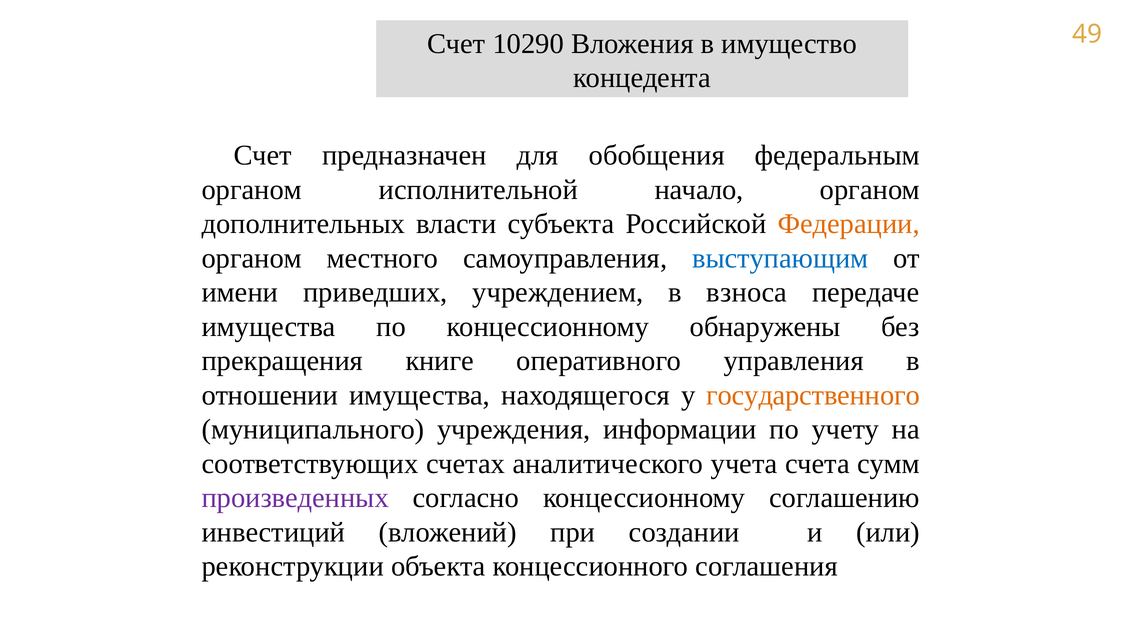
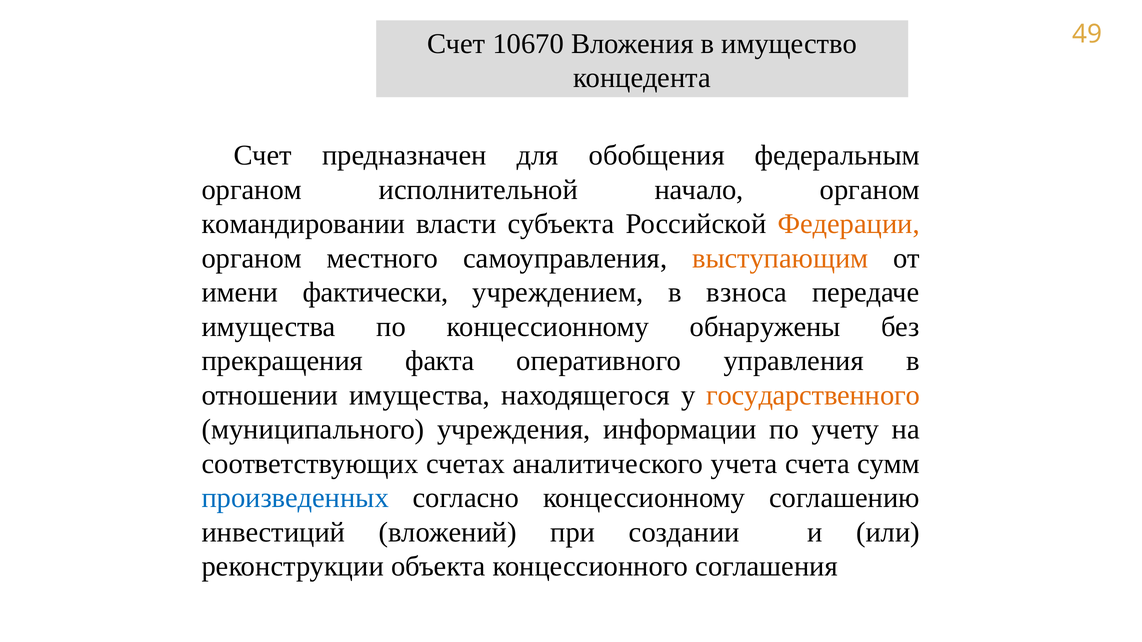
10290: 10290 -> 10670 (528, 44)
дополнительных: дополнительных -> командировании (303, 224)
выступающим colour: blue -> orange (780, 258)
приведших: приведших -> фактически (375, 293)
книге: книге -> факта (440, 361)
произведенных colour: purple -> blue (295, 498)
